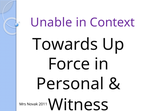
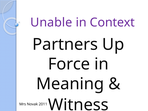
Towards: Towards -> Partners (65, 44)
Personal: Personal -> Meaning (70, 84)
